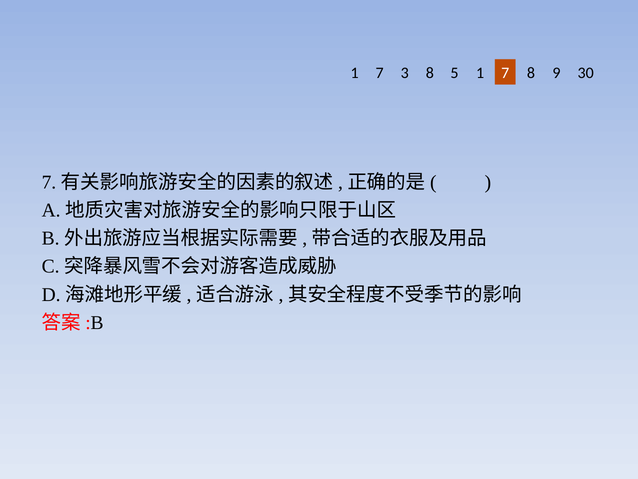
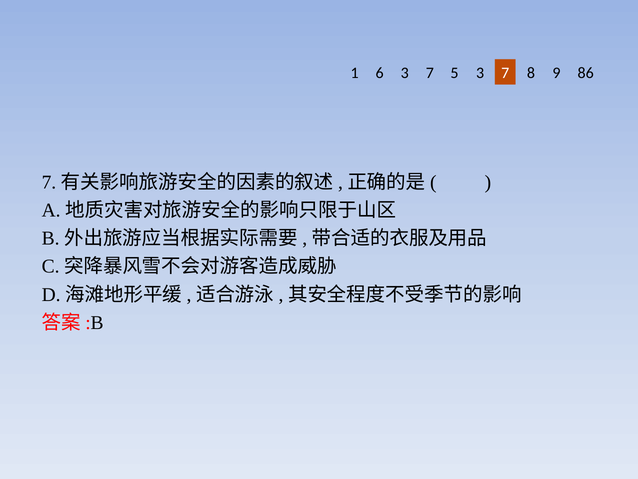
7: 7 -> 6 (380, 73)
8: 8 -> 7 (430, 73)
5 1: 1 -> 3 (480, 73)
30: 30 -> 86 (586, 73)
